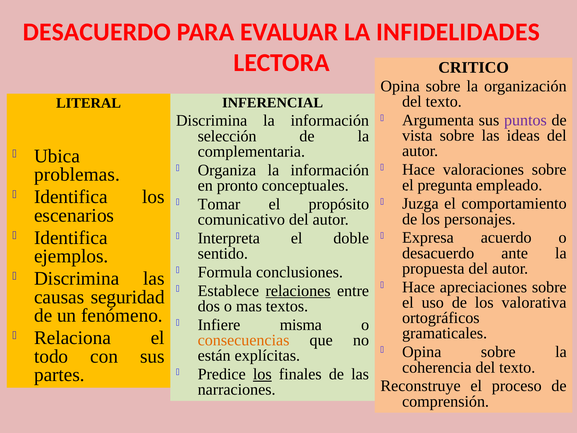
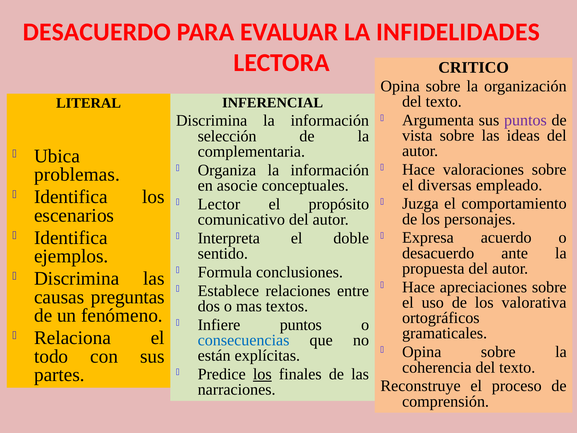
pregunta: pregunta -> diversas (445, 185)
pronto: pronto -> asocie (237, 185)
Tomar: Tomar -> Lector (219, 204)
relaciones underline: present -> none (298, 291)
seguridad: seguridad -> preguntas (128, 297)
Infiere misma: misma -> puntos (301, 325)
consecuencias colour: orange -> blue (244, 340)
